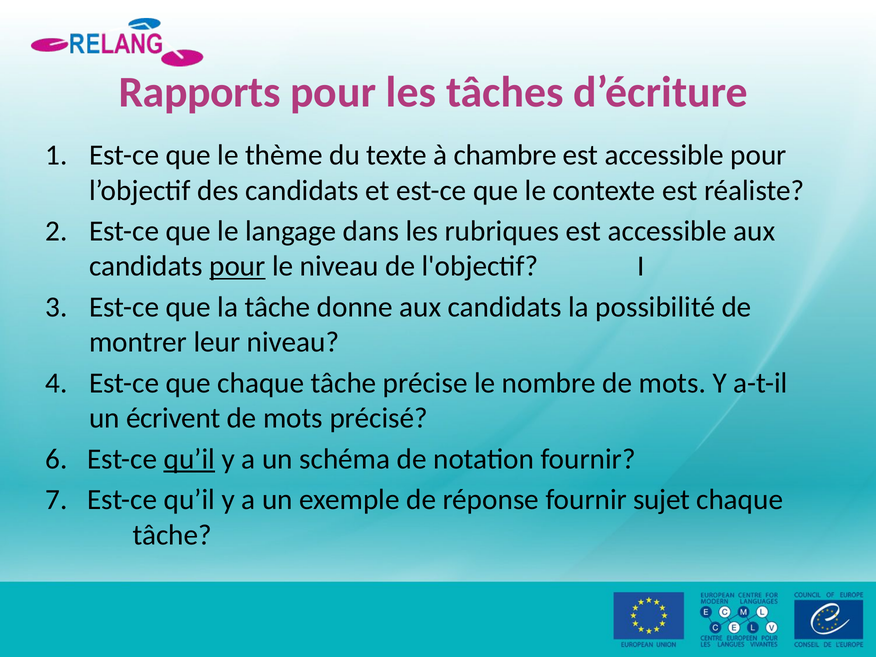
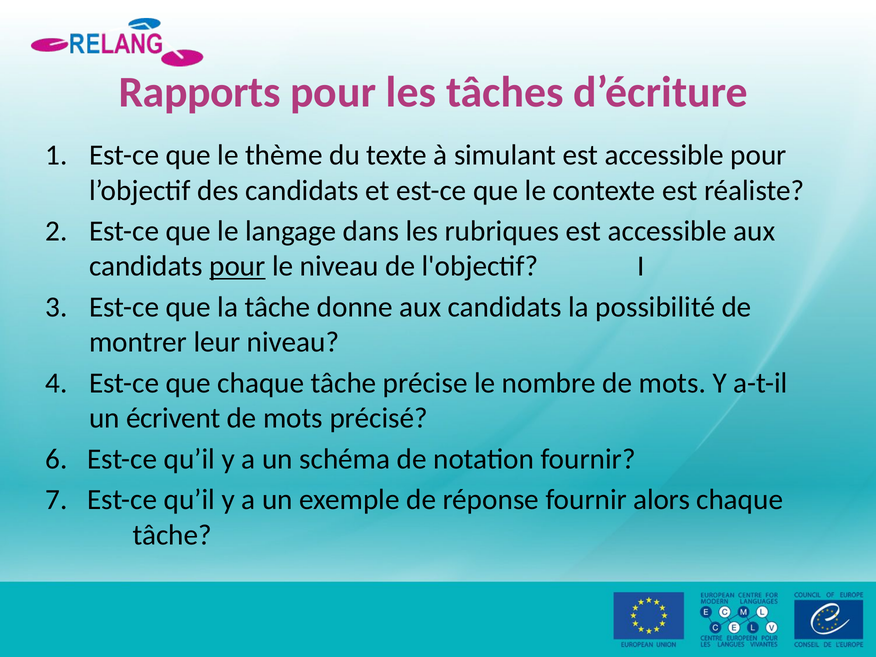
chambre: chambre -> simulant (505, 155)
qu’il underline: present -> none (189, 459)
sujet: sujet -> alors (662, 500)
